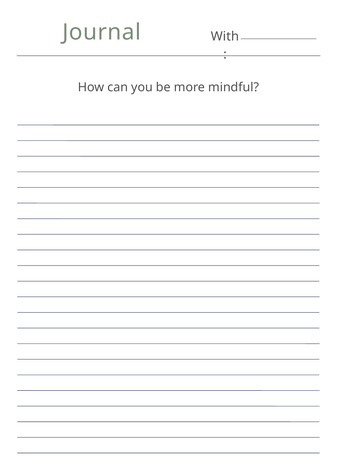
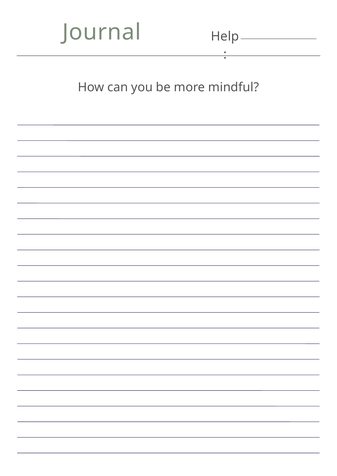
With: With -> Help (225, 36)
